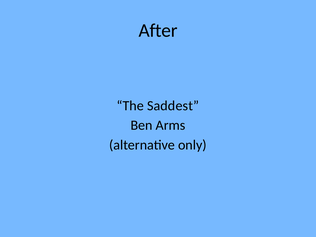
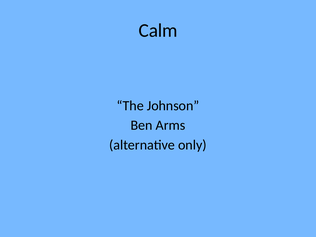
After: After -> Calm (158, 31)
Saddest: Saddest -> Johnson (173, 106)
